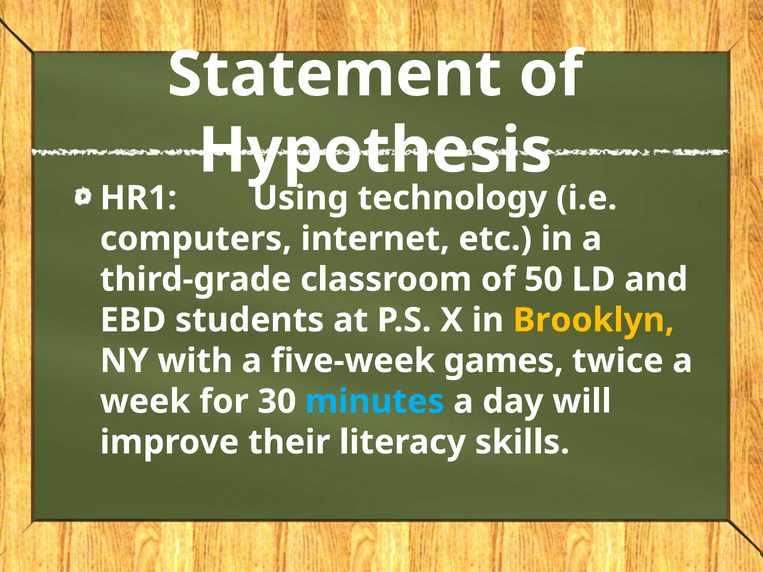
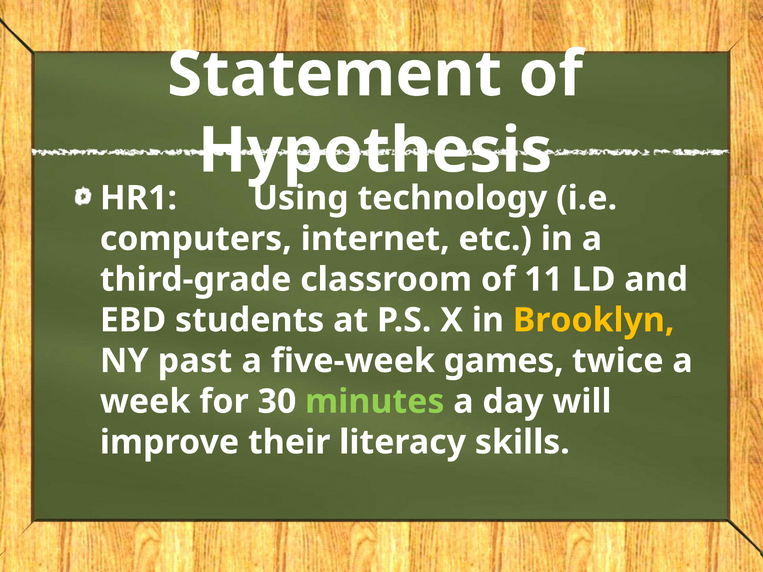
50: 50 -> 11 (544, 280)
with: with -> past (195, 361)
minutes colour: light blue -> light green (375, 402)
